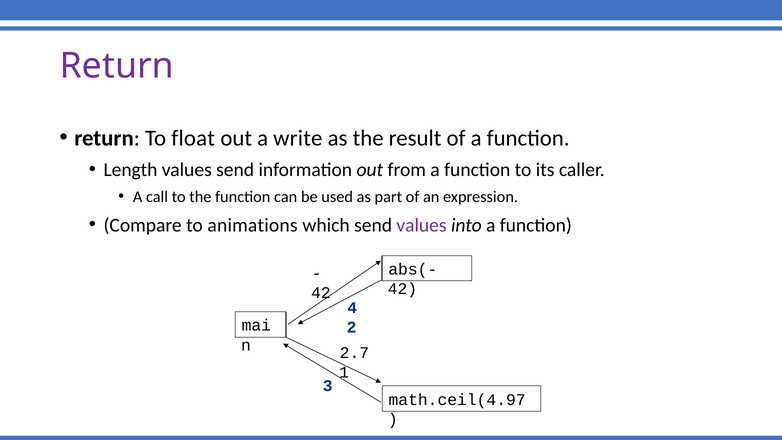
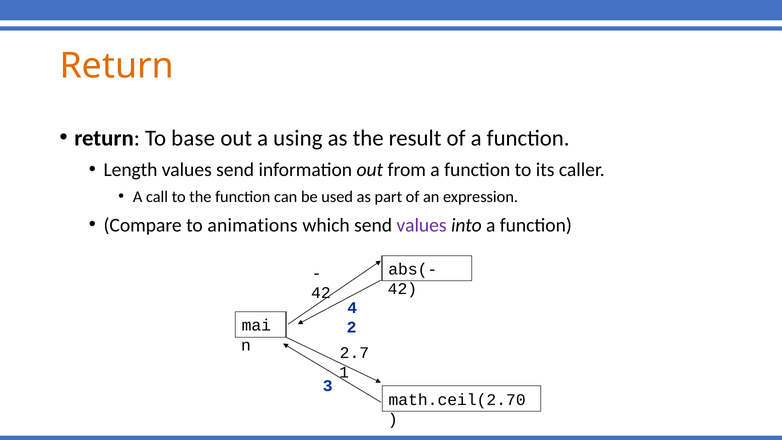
Return colour: purple -> orange (117, 66)
float: float -> base (193, 138)
write: write -> using (298, 138)
math.ceil(4.97: math.ceil(4.97 -> math.ceil(2.70 (457, 400)
